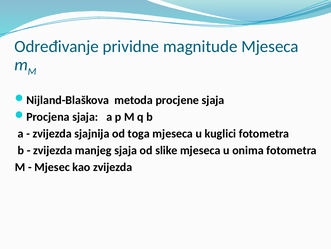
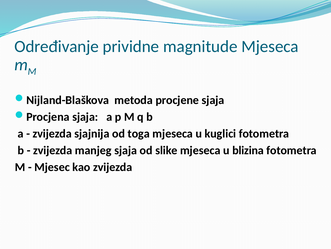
onima: onima -> blizina (248, 150)
